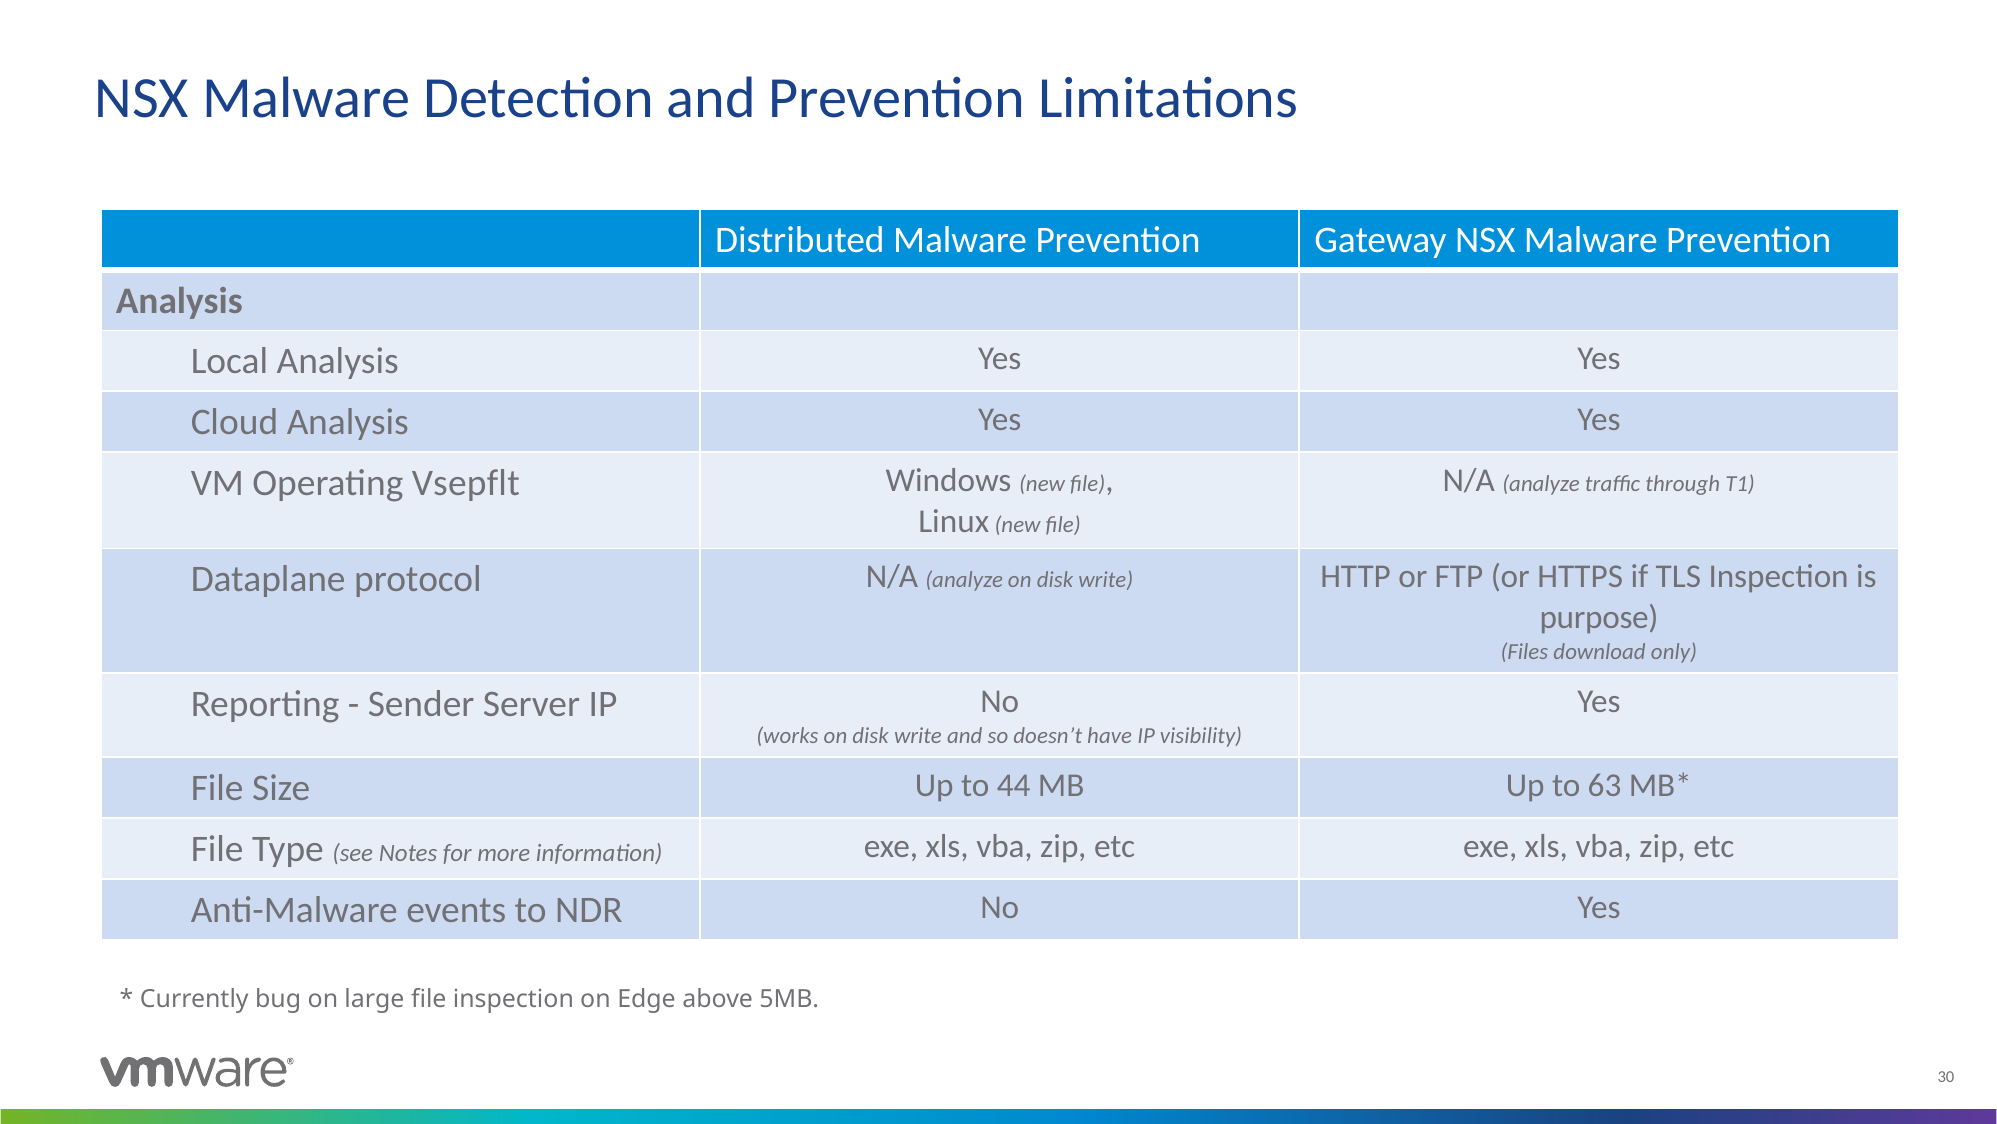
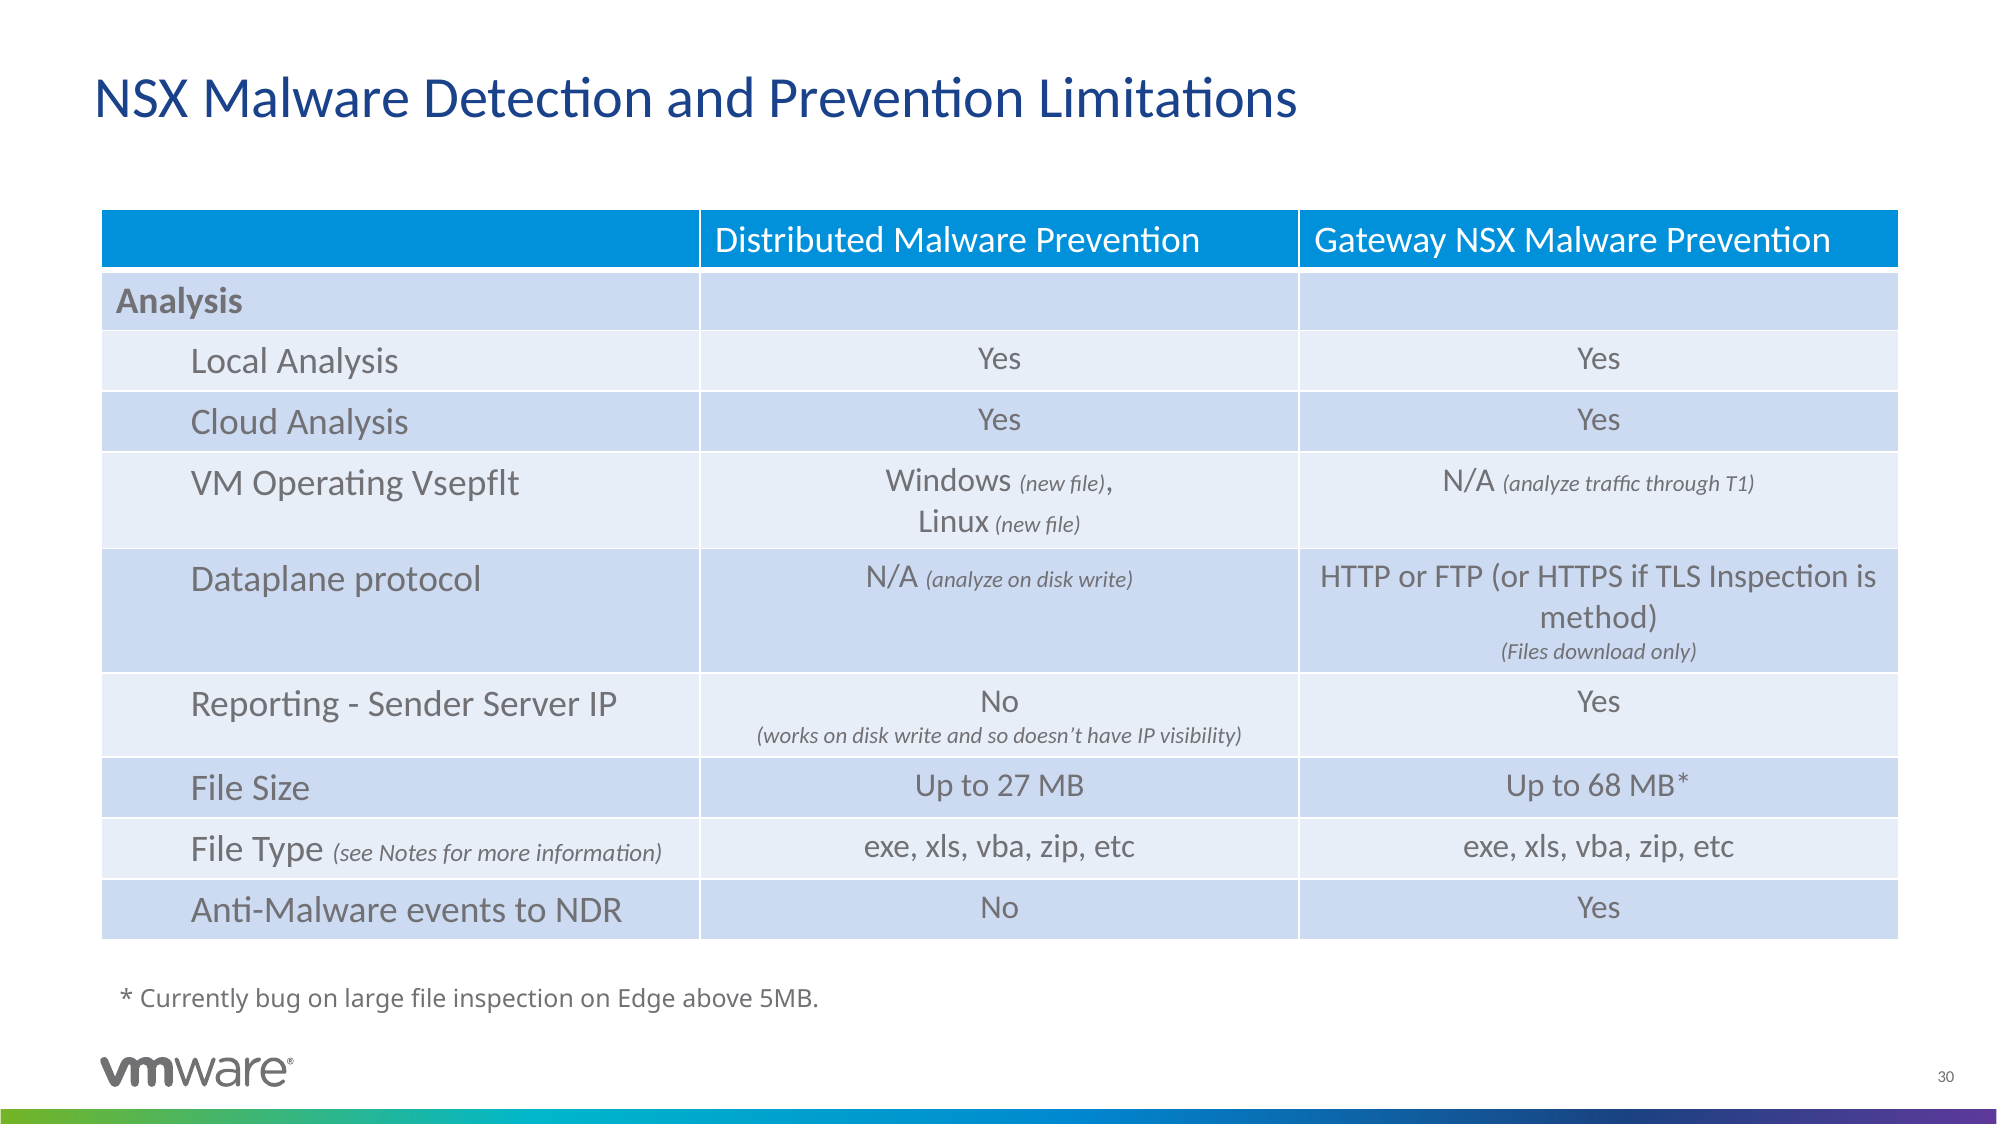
purpose: purpose -> method (1599, 617)
44: 44 -> 27 (1014, 785)
63: 63 -> 68 (1605, 785)
